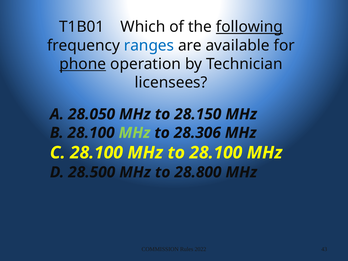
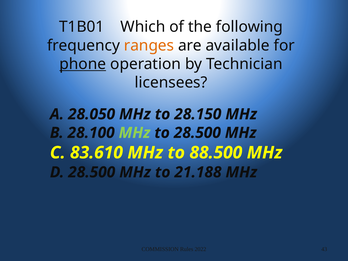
following underline: present -> none (249, 27)
ranges colour: blue -> orange (149, 45)
to 28.306: 28.306 -> 28.500 (197, 133)
C 28.100: 28.100 -> 83.610 (96, 153)
to 28.100: 28.100 -> 88.500 (216, 153)
28.800: 28.800 -> 21.188 (198, 172)
